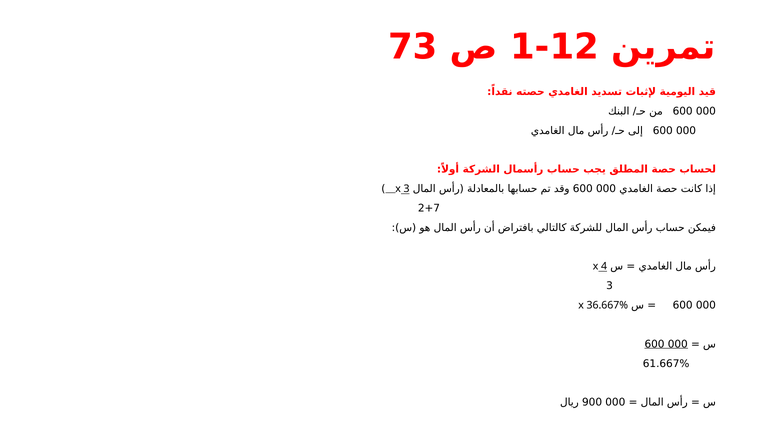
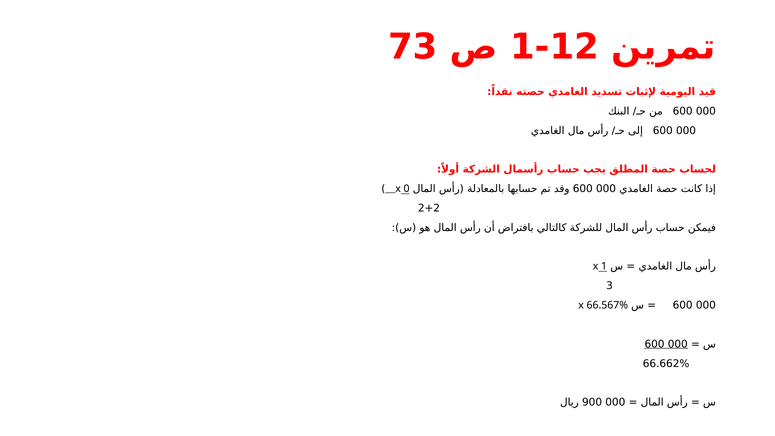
x 3: 3 -> 0 (407, 189)
2+7: 2+7 -> 2+2 (429, 208)
x 4: 4 -> 1 (604, 266)
36.667%: 36.667% -> 66.567% (607, 305)
61.667%: 61.667% -> 66.662% (666, 364)
